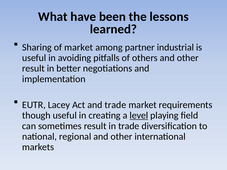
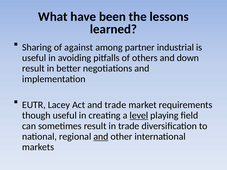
of market: market -> against (79, 47)
others and other: other -> down (188, 58)
and underline: none -> present (101, 137)
